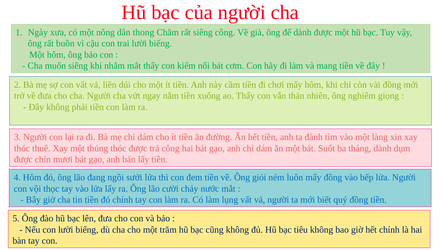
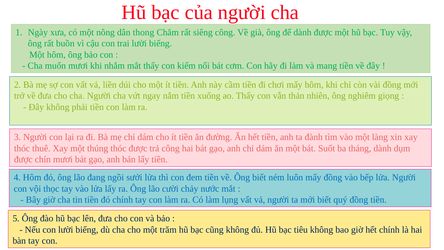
muốn siêng: siêng -> mươi (78, 66)
Ông giỏi: giỏi -> biết (259, 177)
